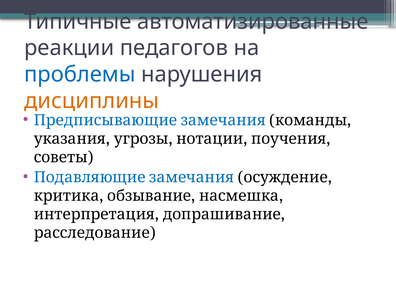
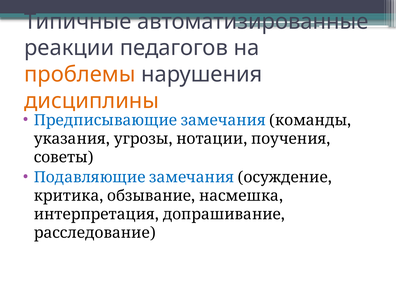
проблемы colour: blue -> orange (80, 74)
